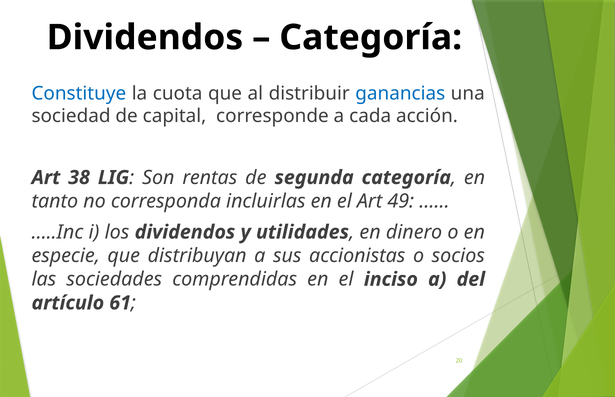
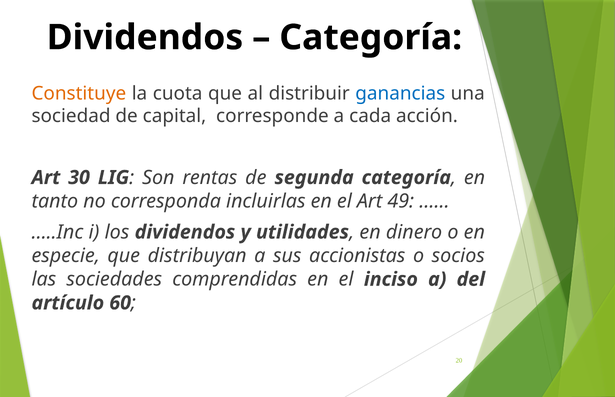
Constituye colour: blue -> orange (79, 94)
38: 38 -> 30 (79, 178)
61: 61 -> 60 (120, 303)
